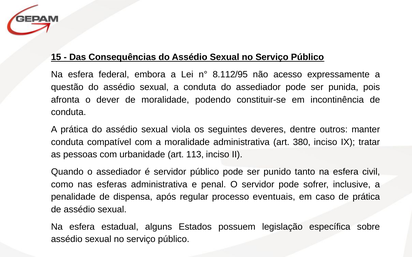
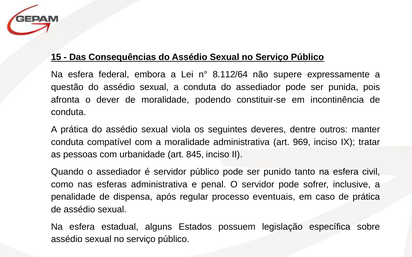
8.112/95: 8.112/95 -> 8.112/64 (230, 75)
acesso: acesso -> supere (288, 75)
380: 380 -> 969 (302, 142)
113: 113 -> 845 (195, 155)
